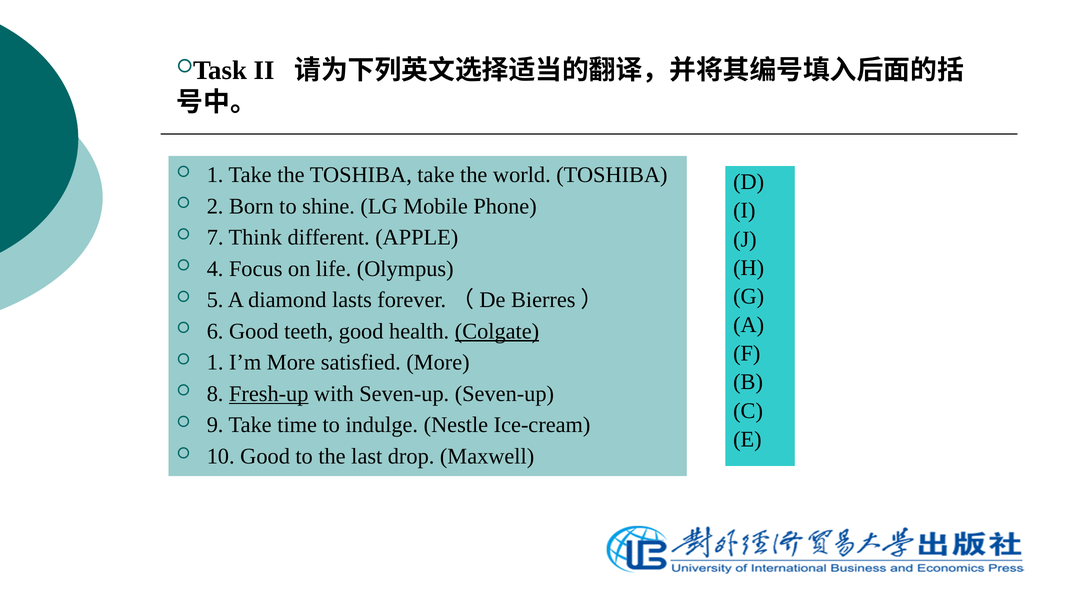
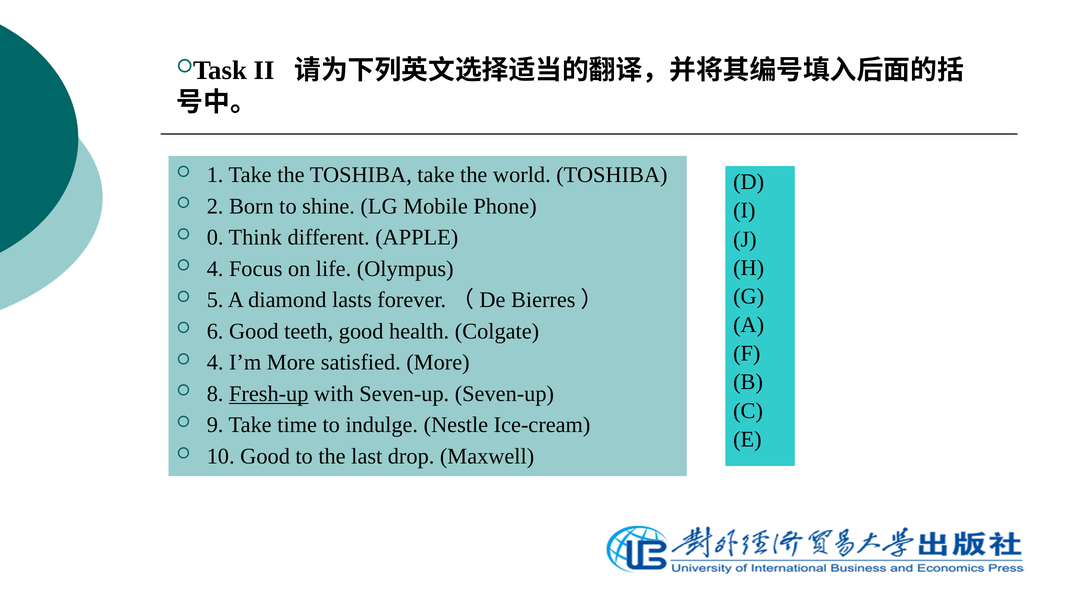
7: 7 -> 0 (215, 237)
Colgate underline: present -> none (497, 331)
1: 1 -> 4 (215, 362)
